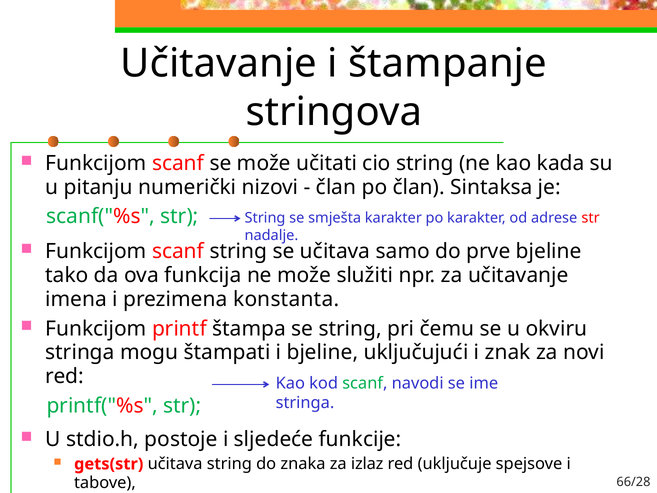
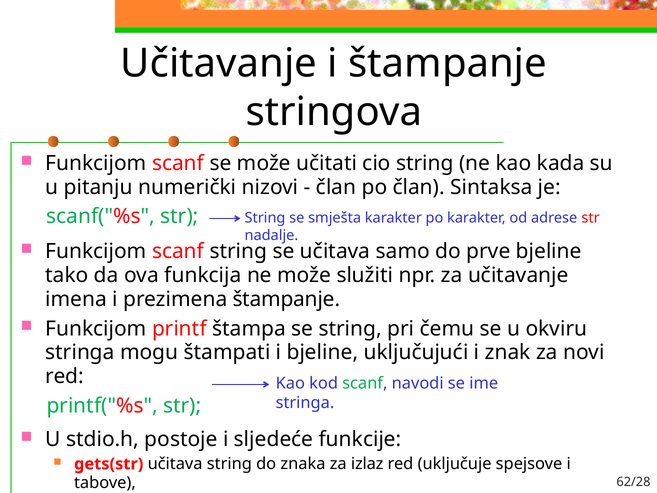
prezimena konstanta: konstanta -> štampanje (286, 299)
66/28: 66/28 -> 62/28 (633, 482)
